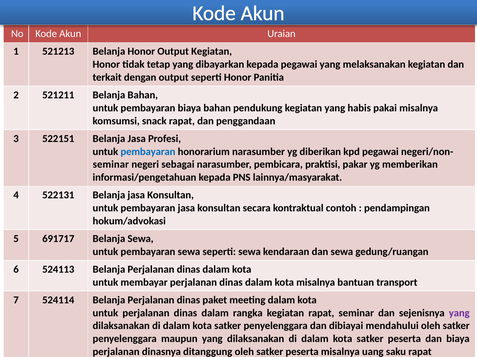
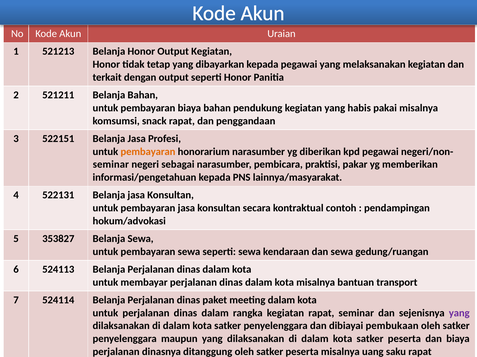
pembayaran colour: blue -> orange (148, 152)
691717: 691717 -> 353827 (58, 239)
mendahului: mendahului -> pembukaan (392, 327)
